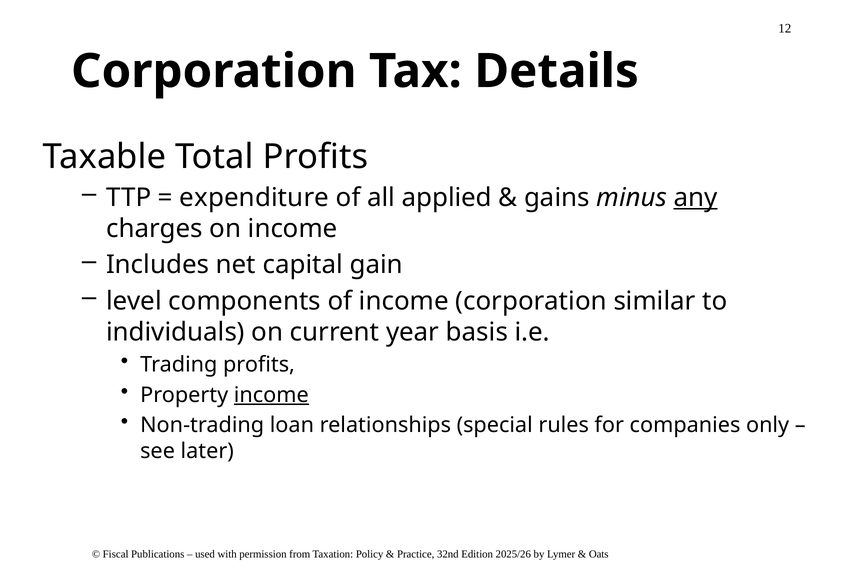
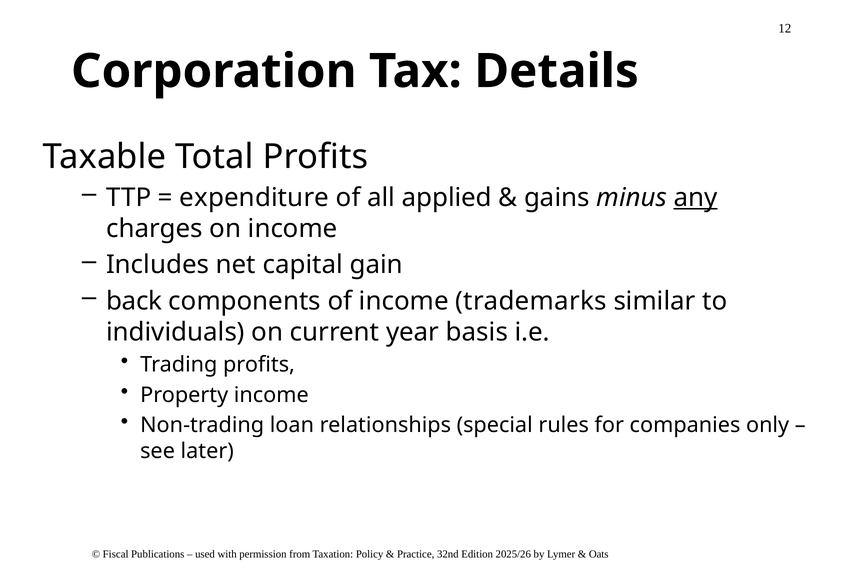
level: level -> back (134, 301)
income corporation: corporation -> trademarks (531, 301)
income underline: present -> none (271, 395)
